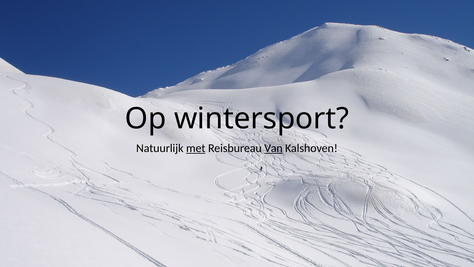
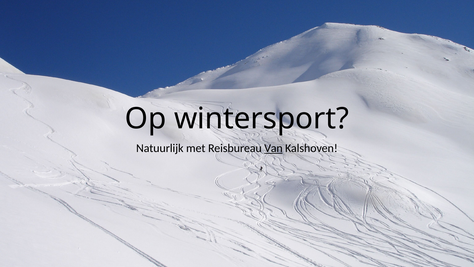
met underline: present -> none (196, 148)
